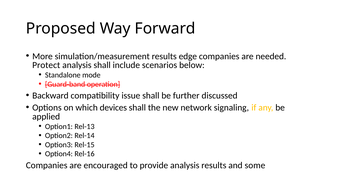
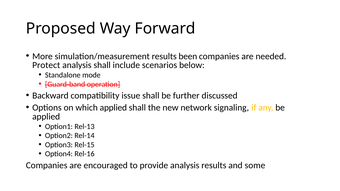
edge: edge -> been (188, 56)
which devices: devices -> applied (113, 108)
